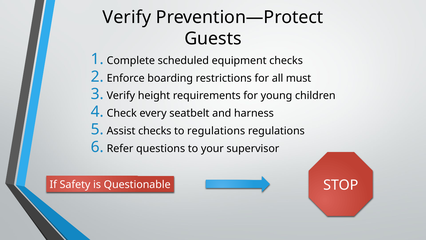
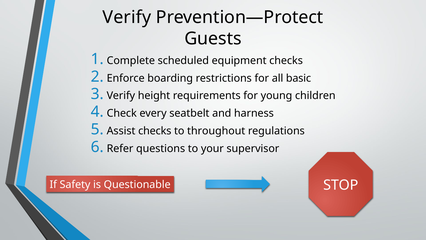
must: must -> basic (299, 78)
to regulations: regulations -> throughout (216, 131)
